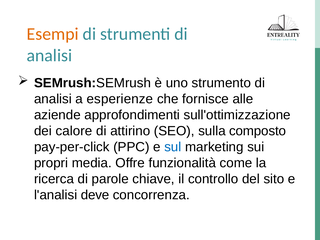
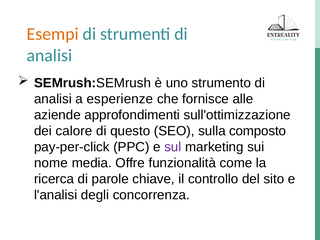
attirino: attirino -> questo (130, 131)
sul colour: blue -> purple (173, 147)
propri: propri -> nome (51, 163)
deve: deve -> degli (95, 195)
